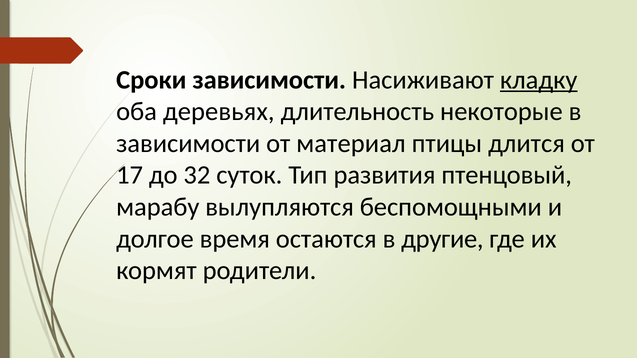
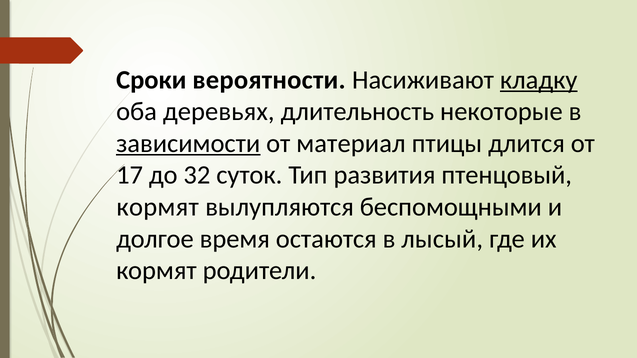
Сроки зависимости: зависимости -> вероятности (269, 80)
зависимости underline: none -> present (188, 144)
марабу: марабу -> кормят (158, 207)
другие: другие -> лысый (442, 239)
